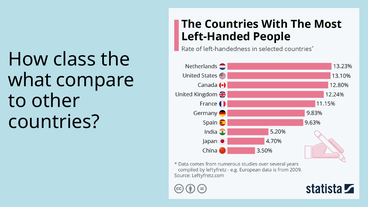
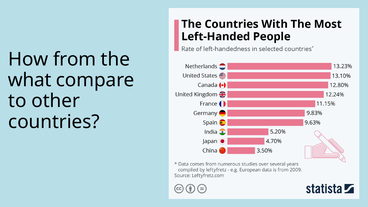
class: class -> from (75, 59)
